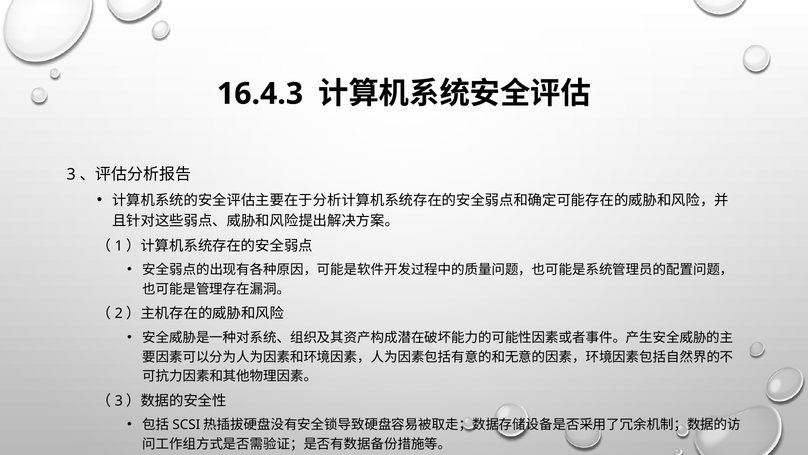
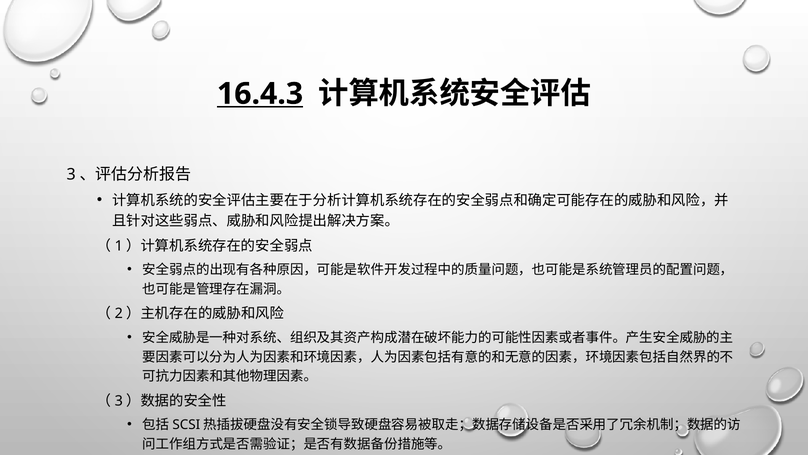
16.4.3 underline: none -> present (260, 94)
